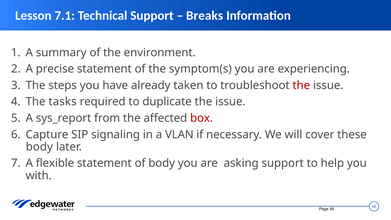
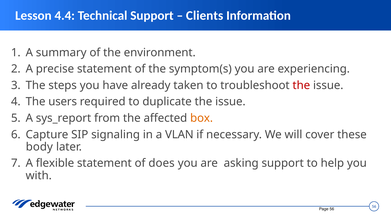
7.1: 7.1 -> 4.4 (65, 16)
Breaks: Breaks -> Clients (205, 16)
tasks: tasks -> users (63, 102)
box colour: red -> orange (202, 118)
of body: body -> does (162, 163)
